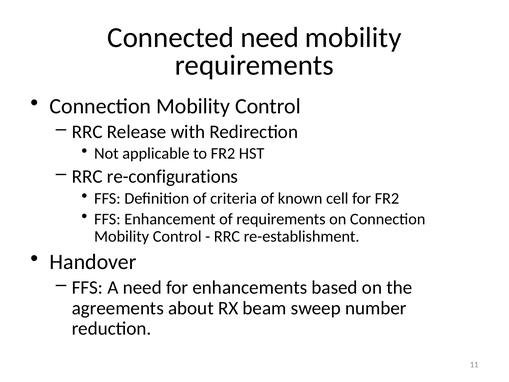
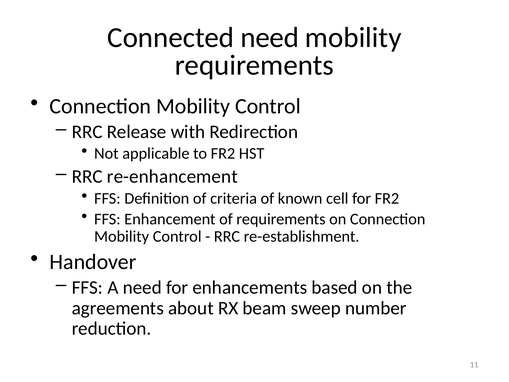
re-configurations: re-configurations -> re-enhancement (172, 176)
